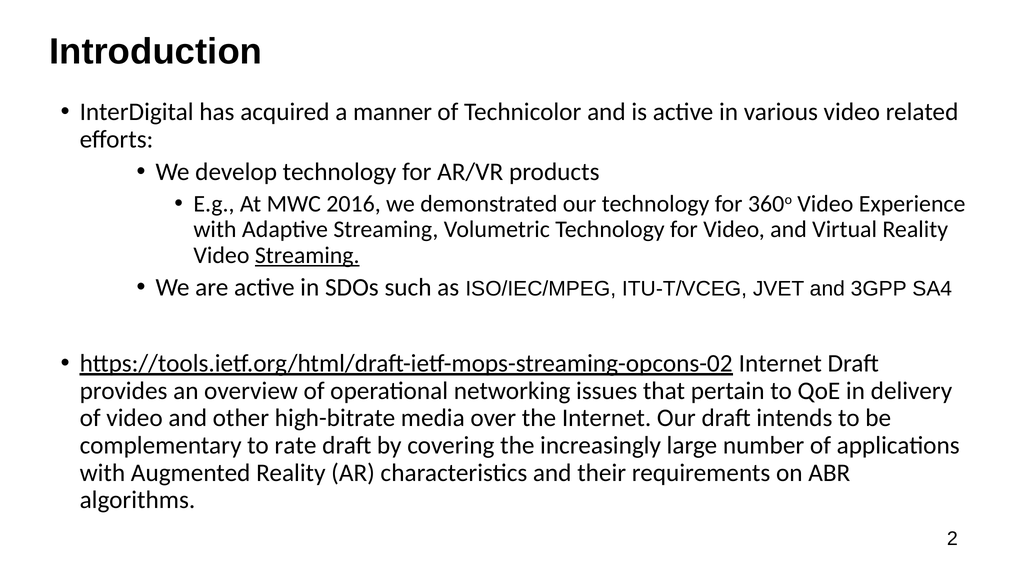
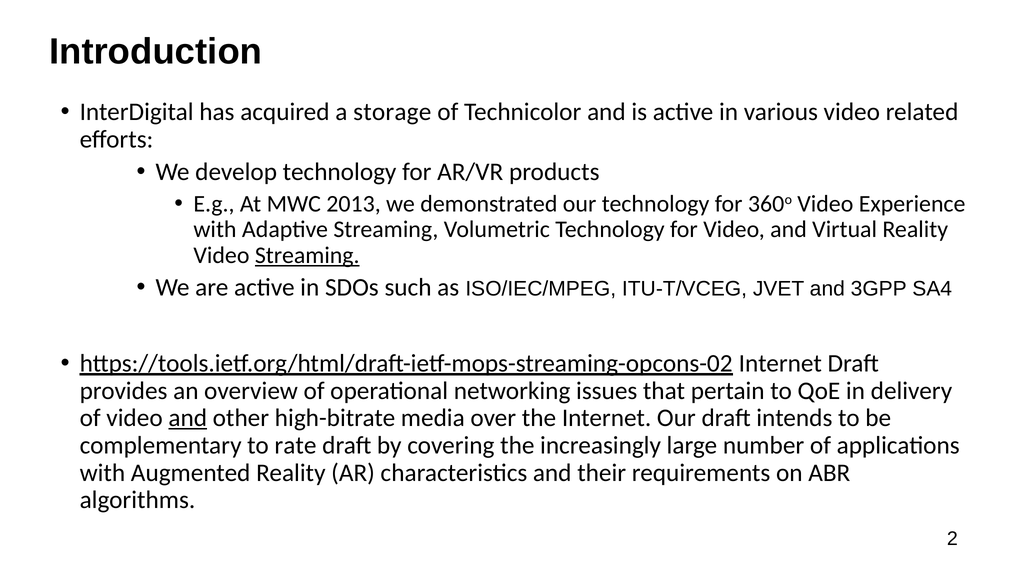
manner: manner -> storage (392, 112)
2016: 2016 -> 2013 (354, 204)
and underline: none -> present (188, 418)
